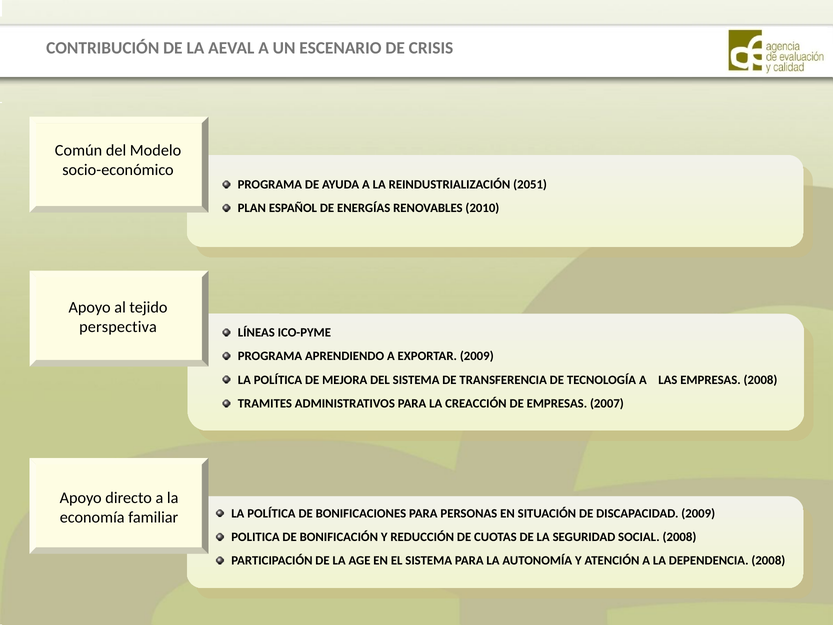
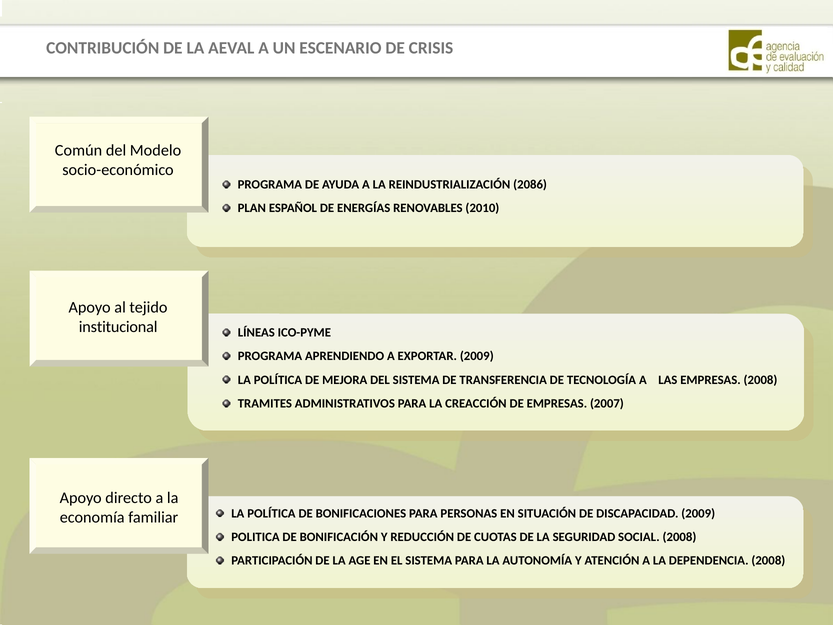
2051: 2051 -> 2086 (530, 185)
perspectiva: perspectiva -> institucional (118, 327)
